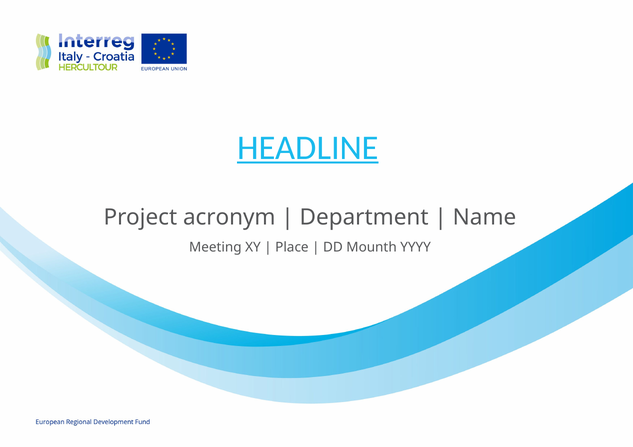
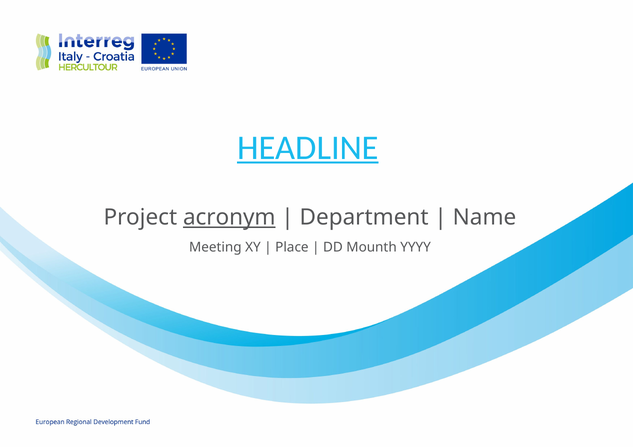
acronym underline: none -> present (229, 218)
